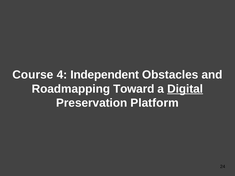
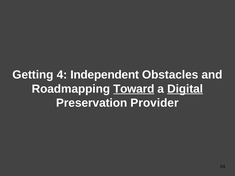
Course: Course -> Getting (33, 75)
Toward underline: none -> present (134, 89)
Platform: Platform -> Provider (155, 103)
